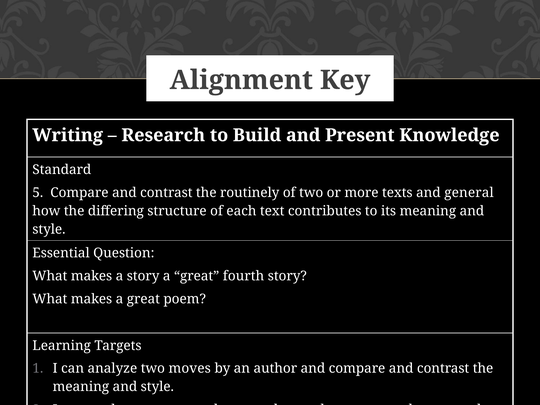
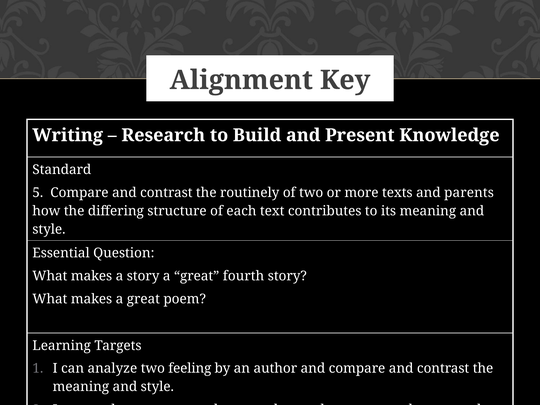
general: general -> parents (469, 193)
moves: moves -> feeling (190, 368)
